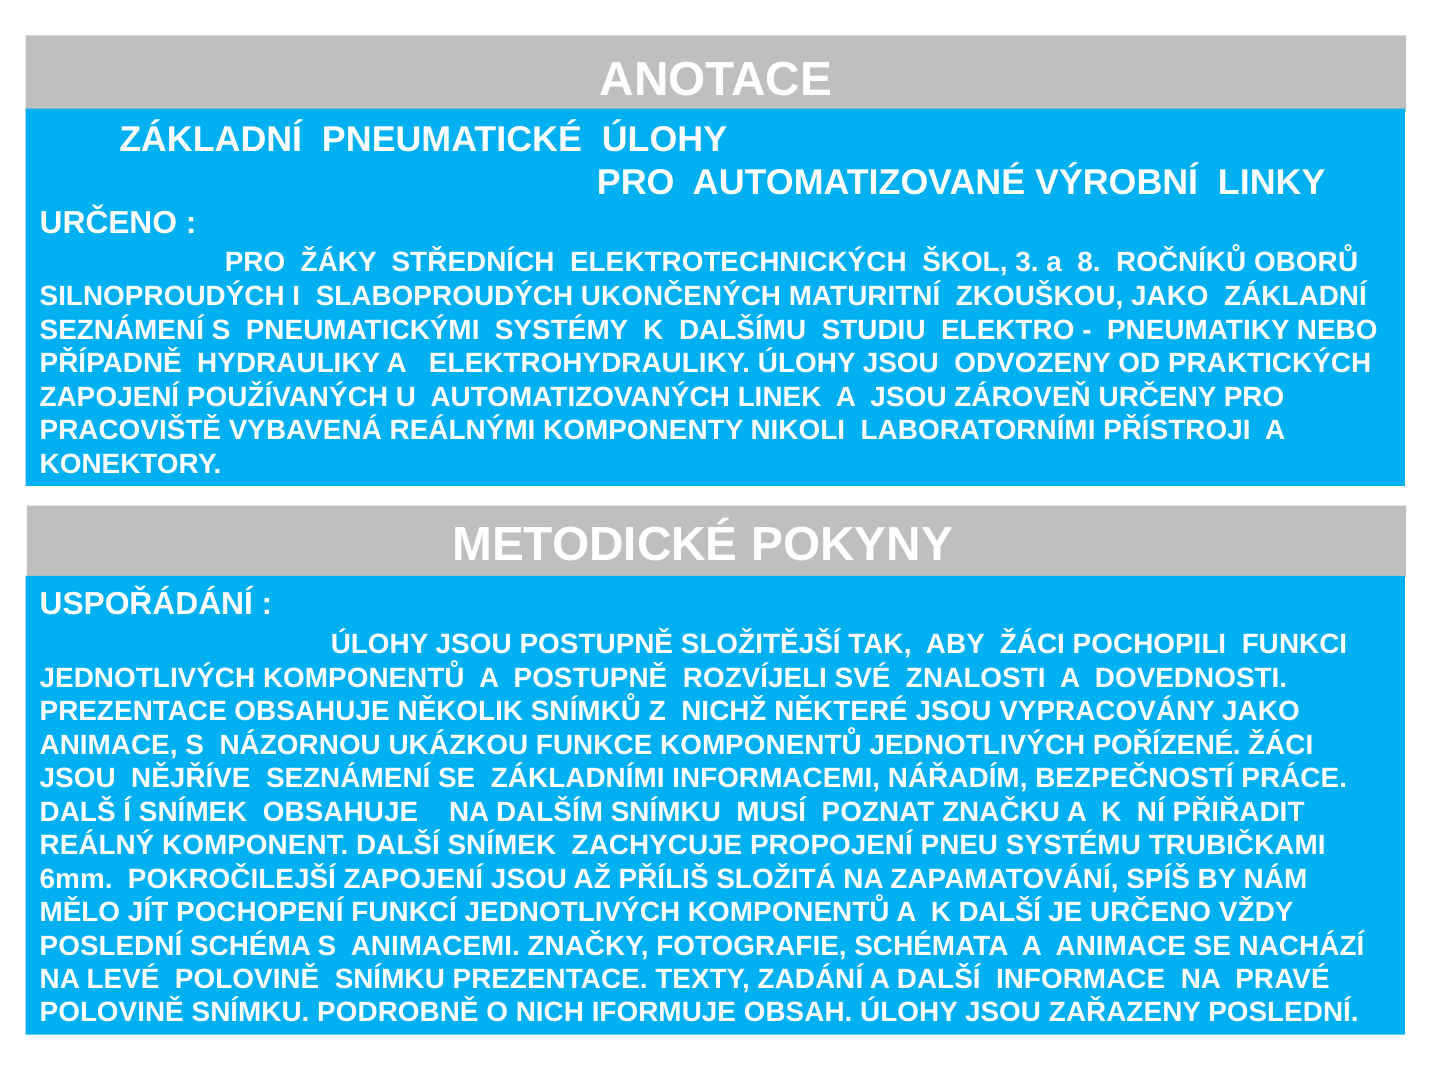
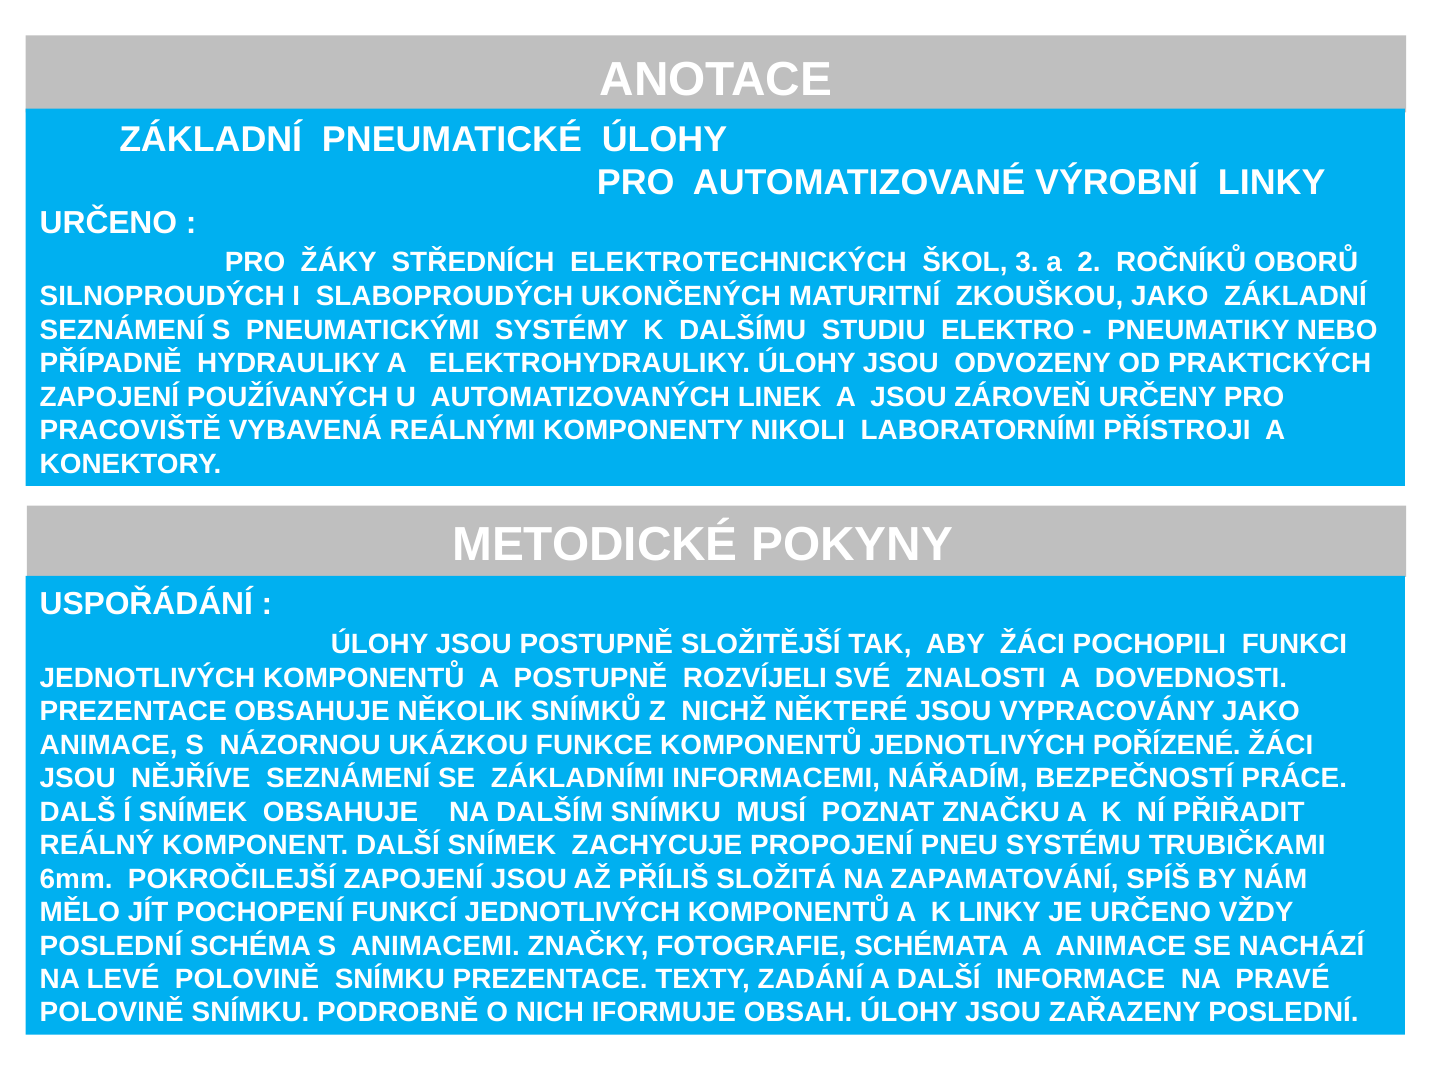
8: 8 -> 2 (1089, 262)
K DALŠÍ: DALŠÍ -> LINKY (1000, 912)
